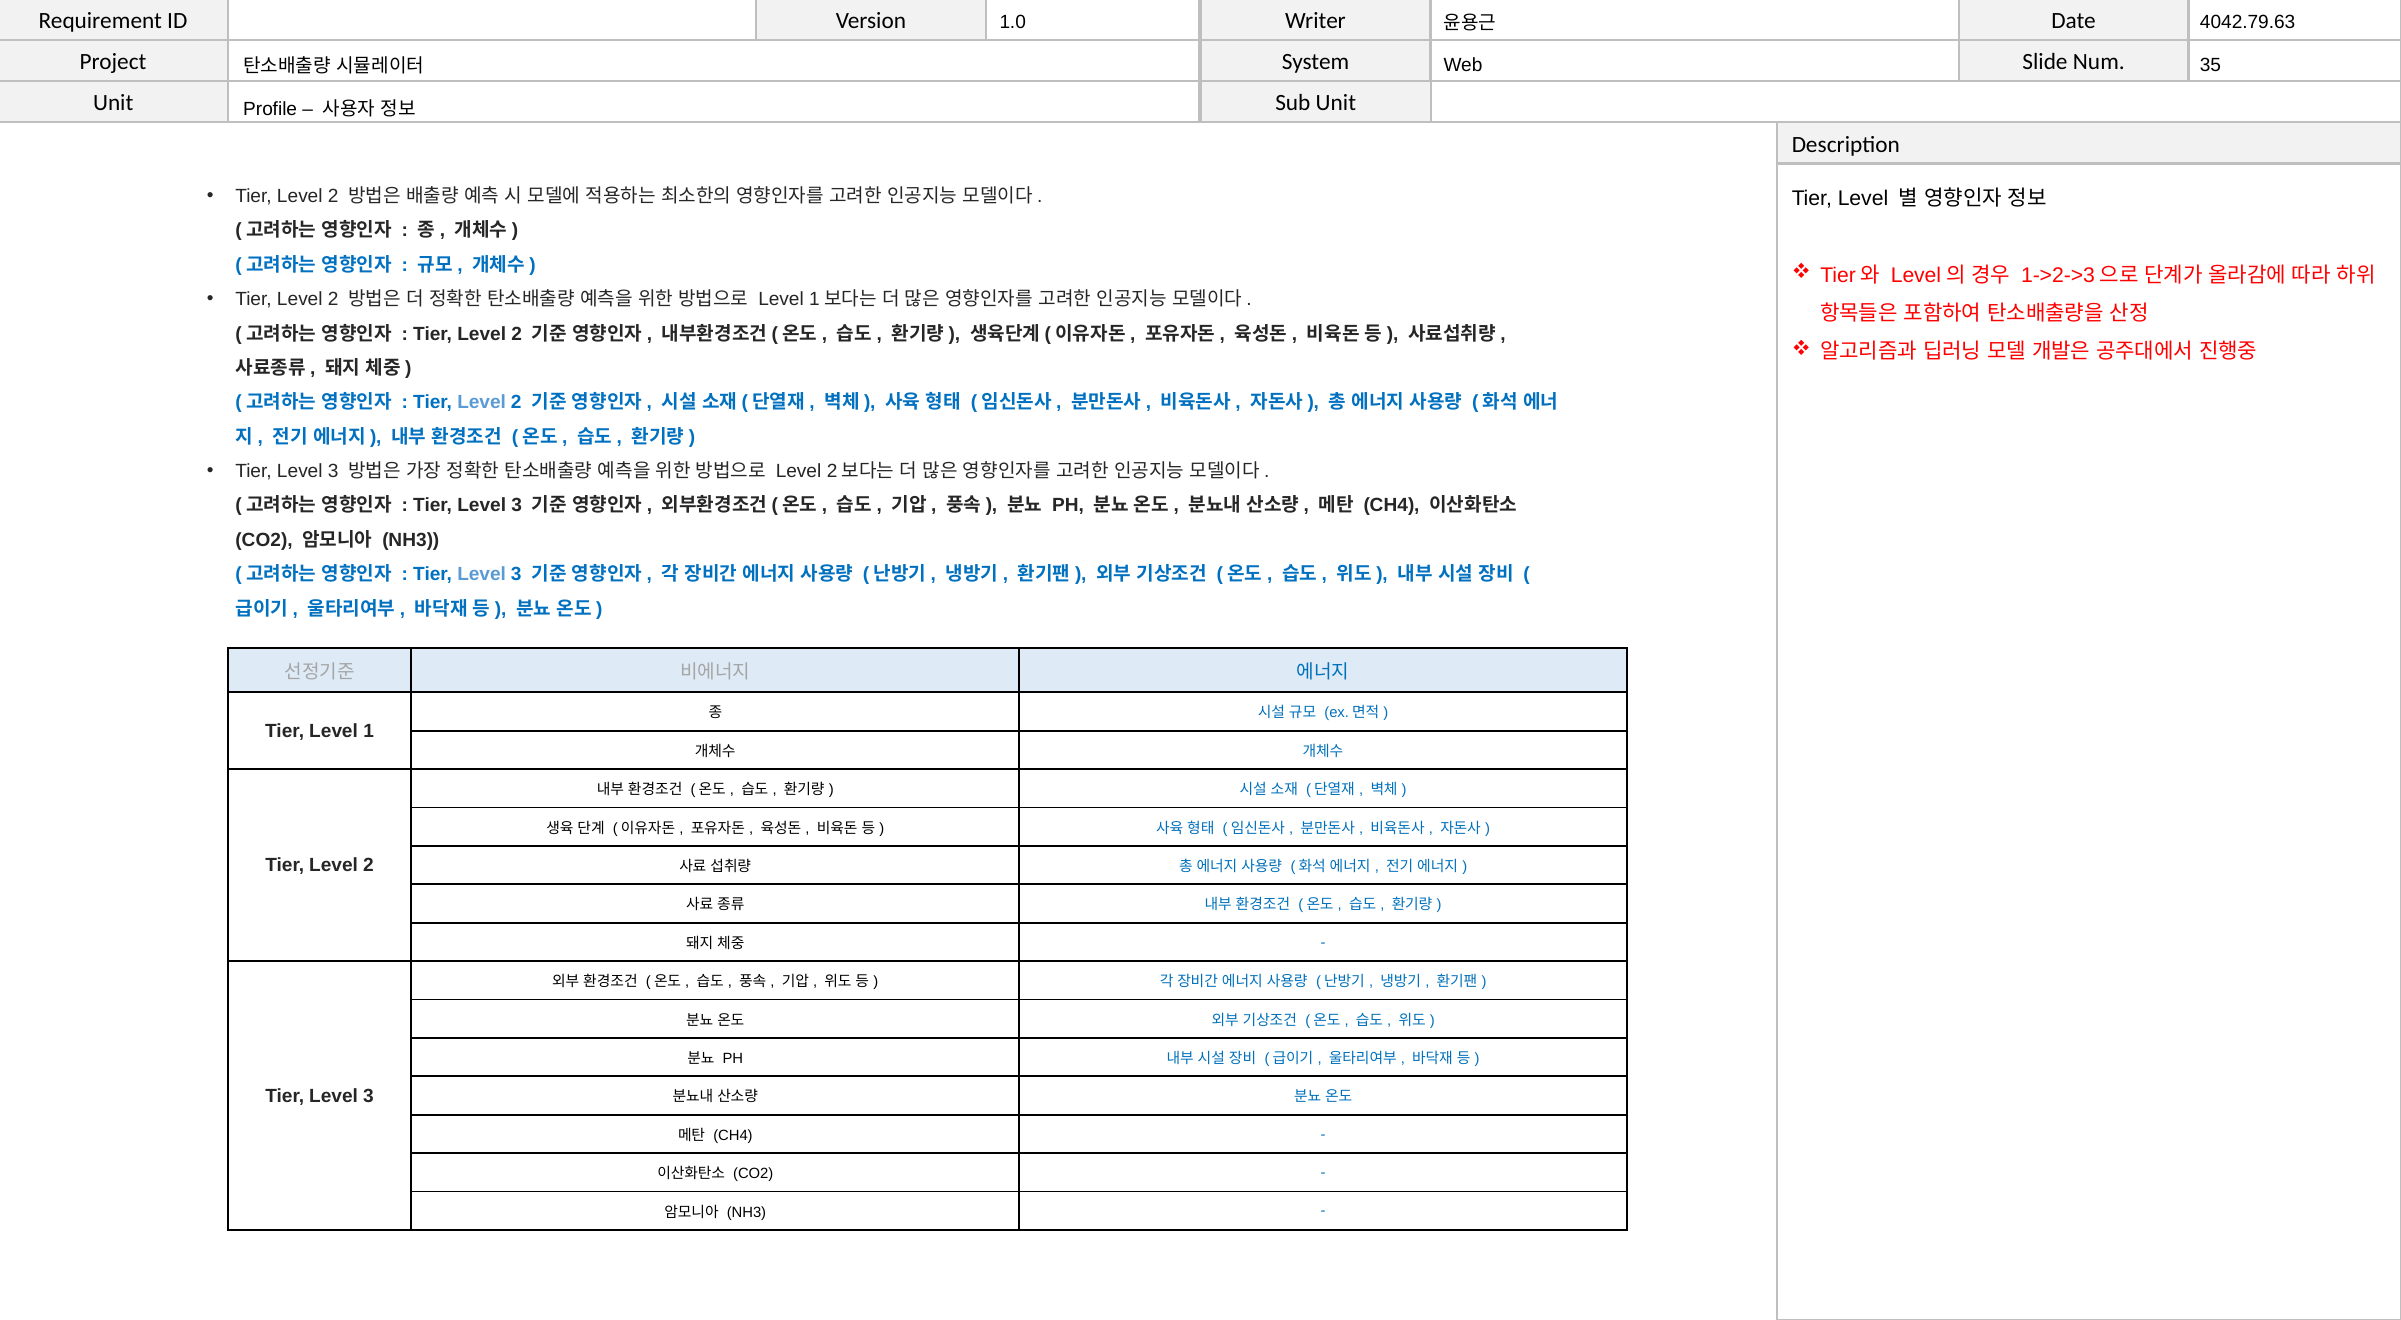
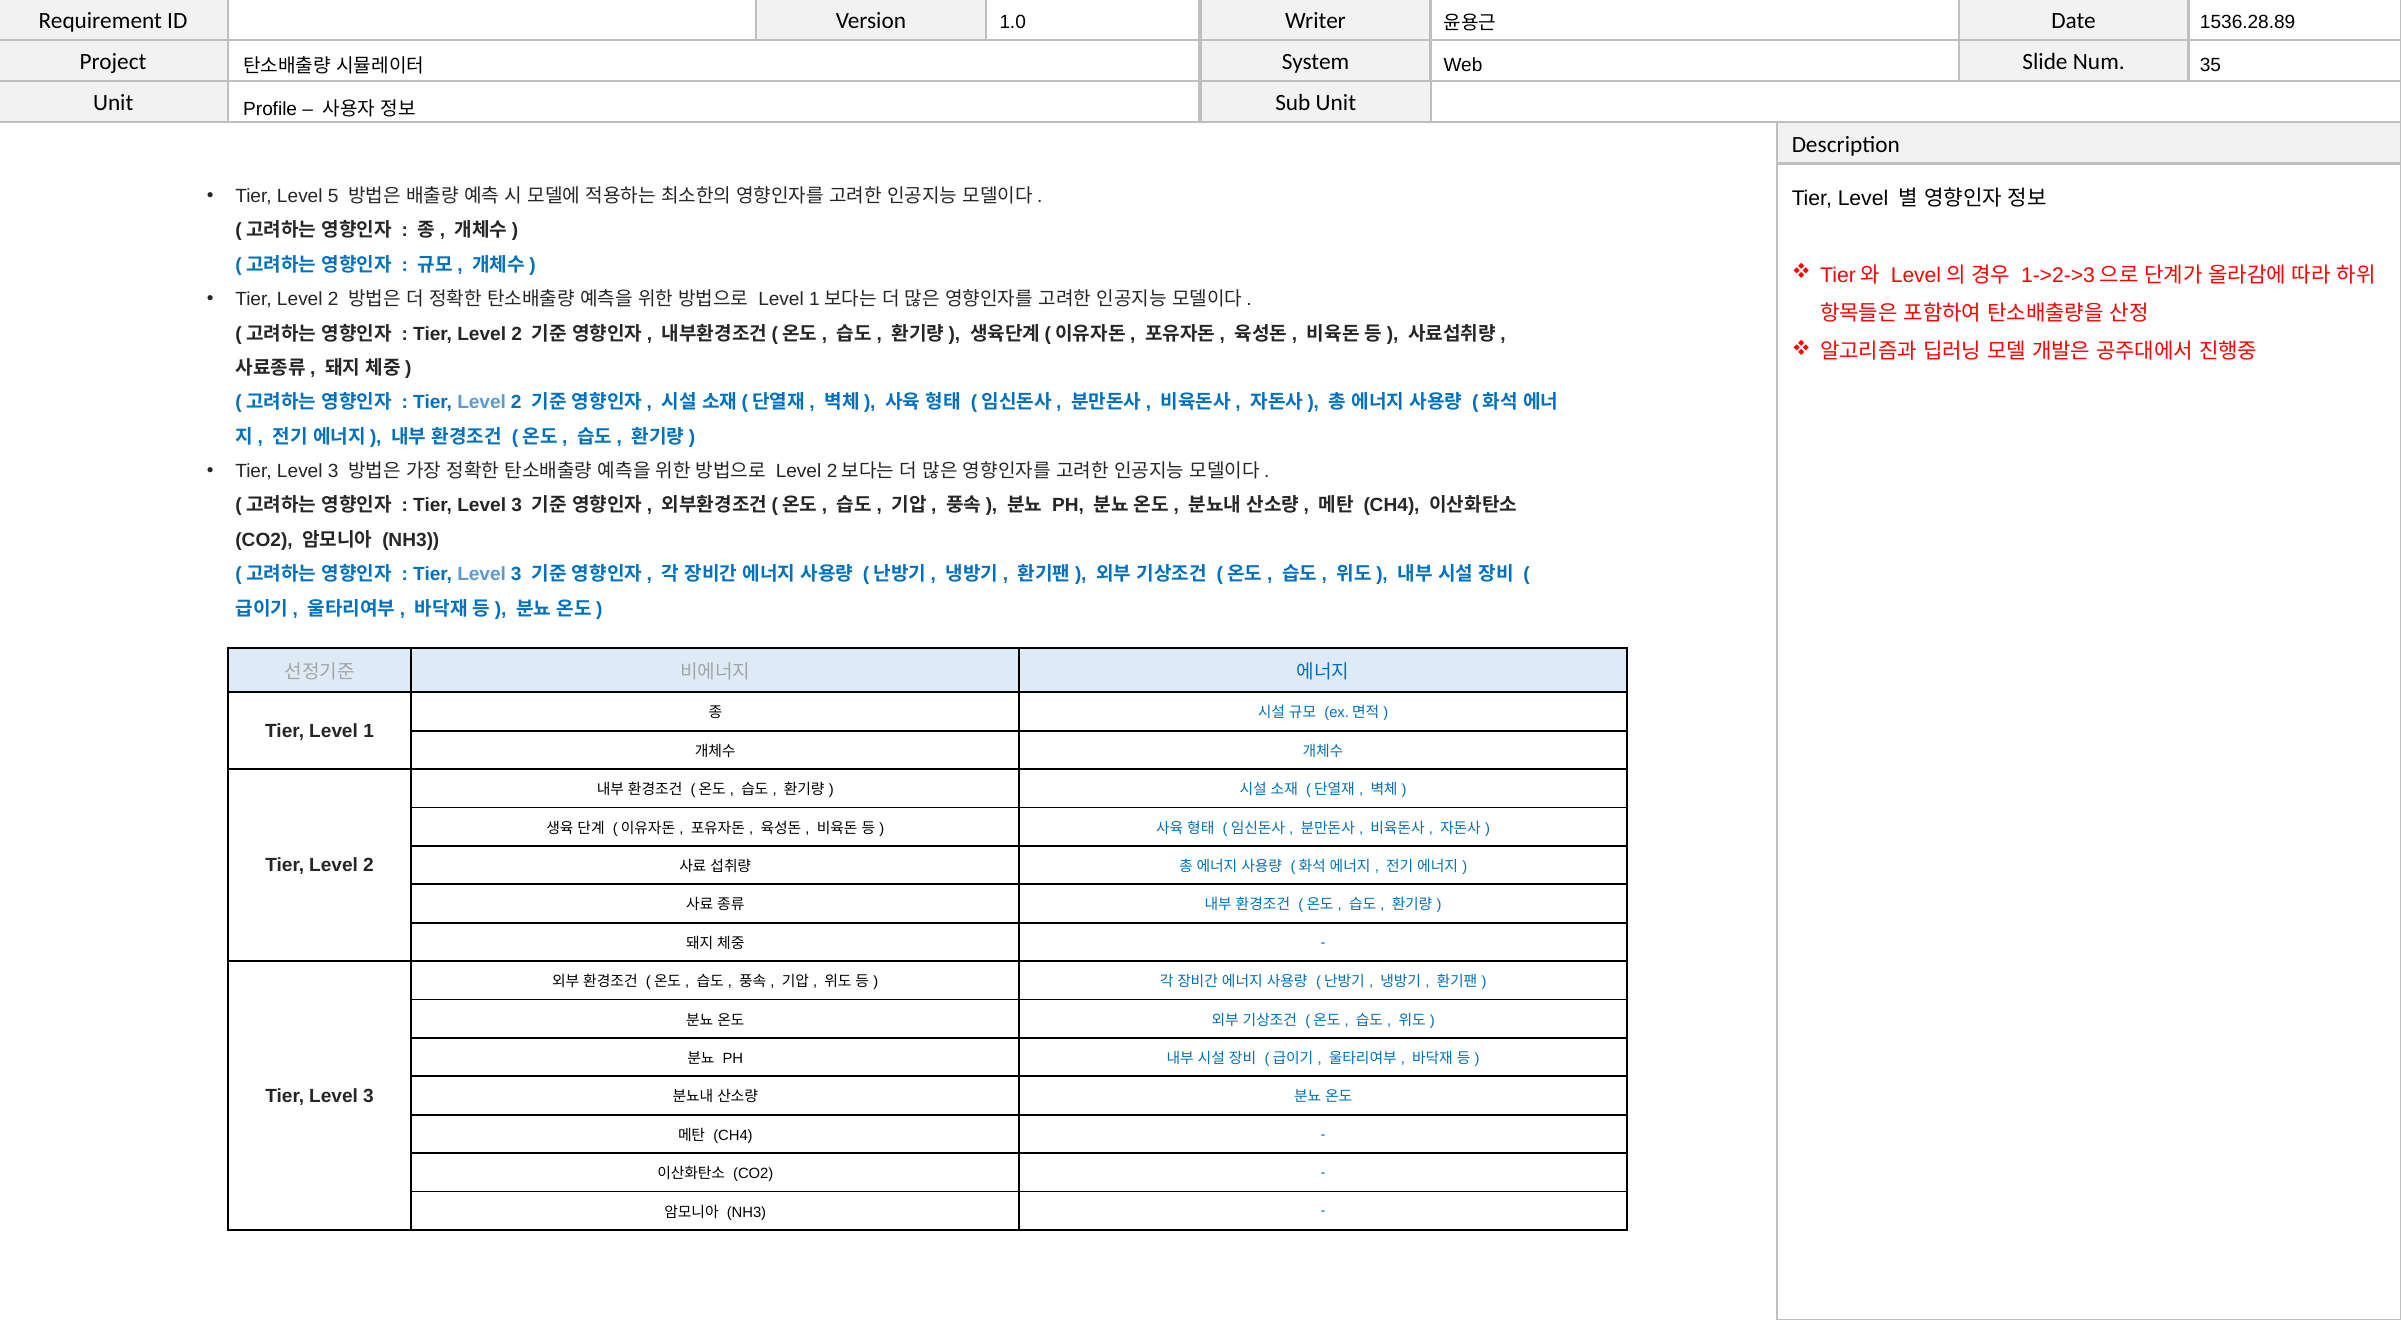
4042.79.63: 4042.79.63 -> 1536.28.89 (2248, 22)
2: 2 -> 5 (333, 196)
